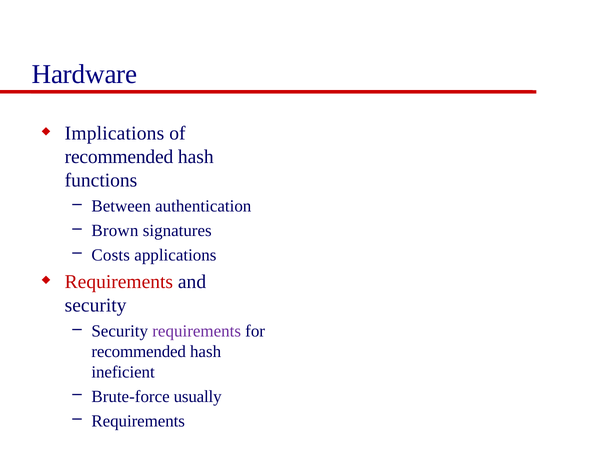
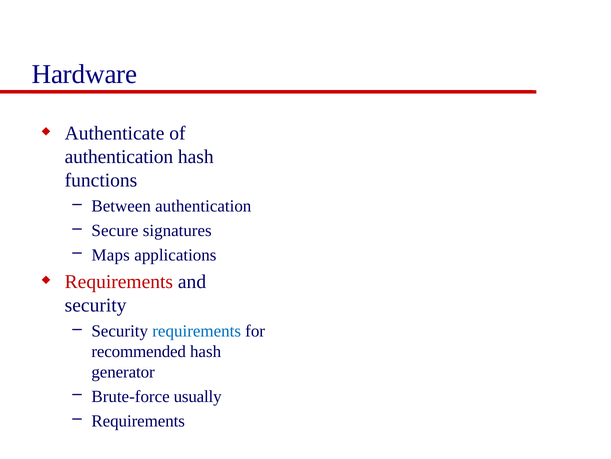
Implications: Implications -> Authenticate (115, 133)
recommended: recommended -> authentication (119, 157)
Brown: Brown -> Secure (115, 230)
Costs: Costs -> Maps (111, 255)
requirements colour: purple -> blue (197, 331)
ineficient: ineficient -> generator (123, 371)
